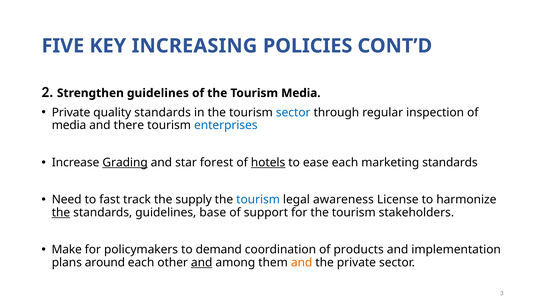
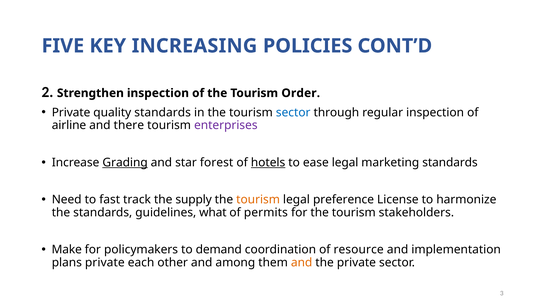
Strengthen guidelines: guidelines -> inspection (158, 93)
Tourism Media: Media -> Order (301, 93)
media: media -> airline (69, 125)
enterprises colour: blue -> purple (226, 125)
ease each: each -> legal (345, 162)
tourism colour: blue -> orange (258, 199)
awareness: awareness -> preference (343, 199)
the underline: present -> none (61, 212)
base: base -> what (213, 212)
support: support -> permits (266, 212)
products: products -> resource (359, 249)
plans around: around -> private (105, 262)
and underline: present -> none (202, 262)
